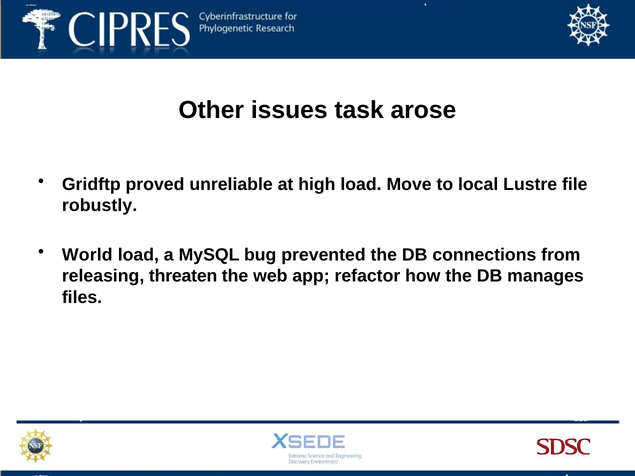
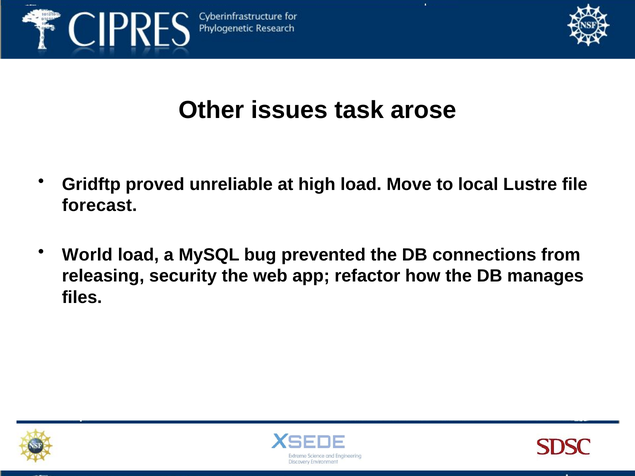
robustly: robustly -> forecast (100, 206)
threaten: threaten -> security (183, 276)
